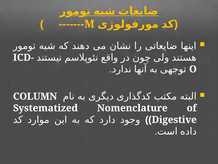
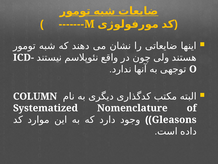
Digestive: Digestive -> Gleasons (174, 119)
